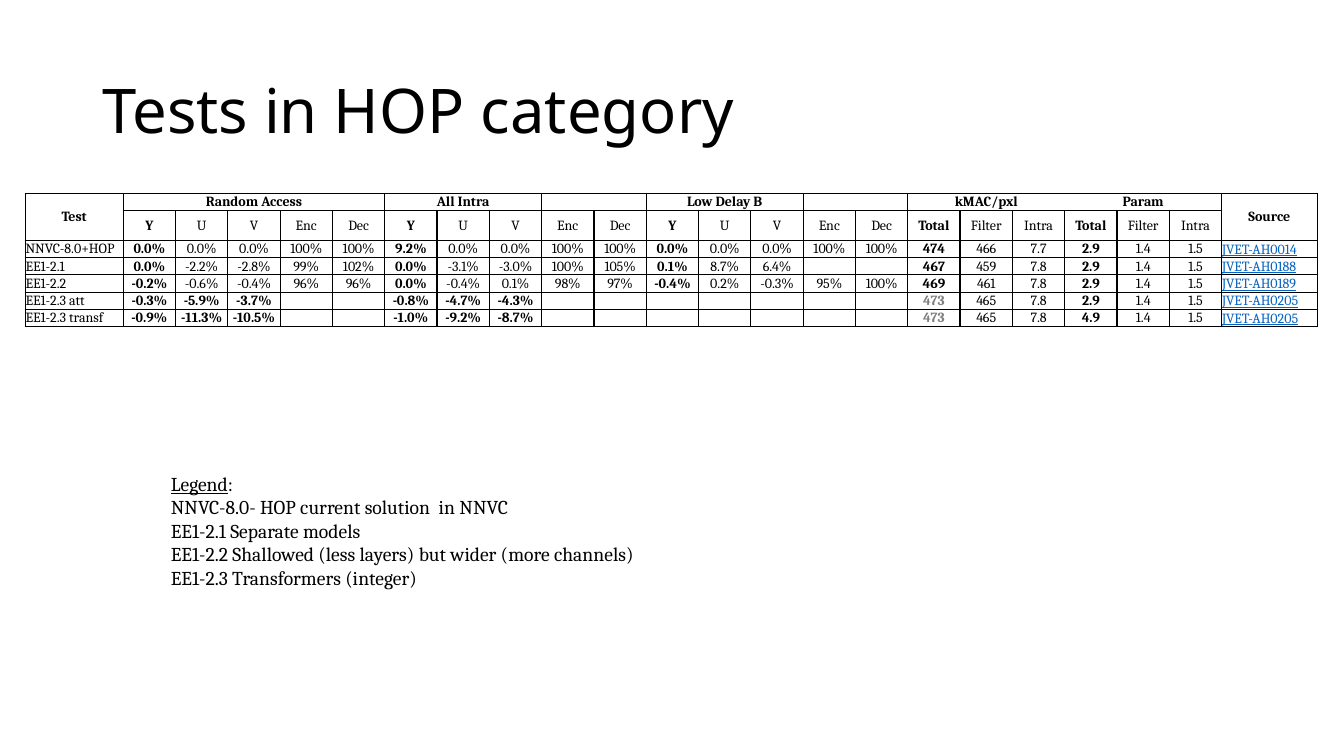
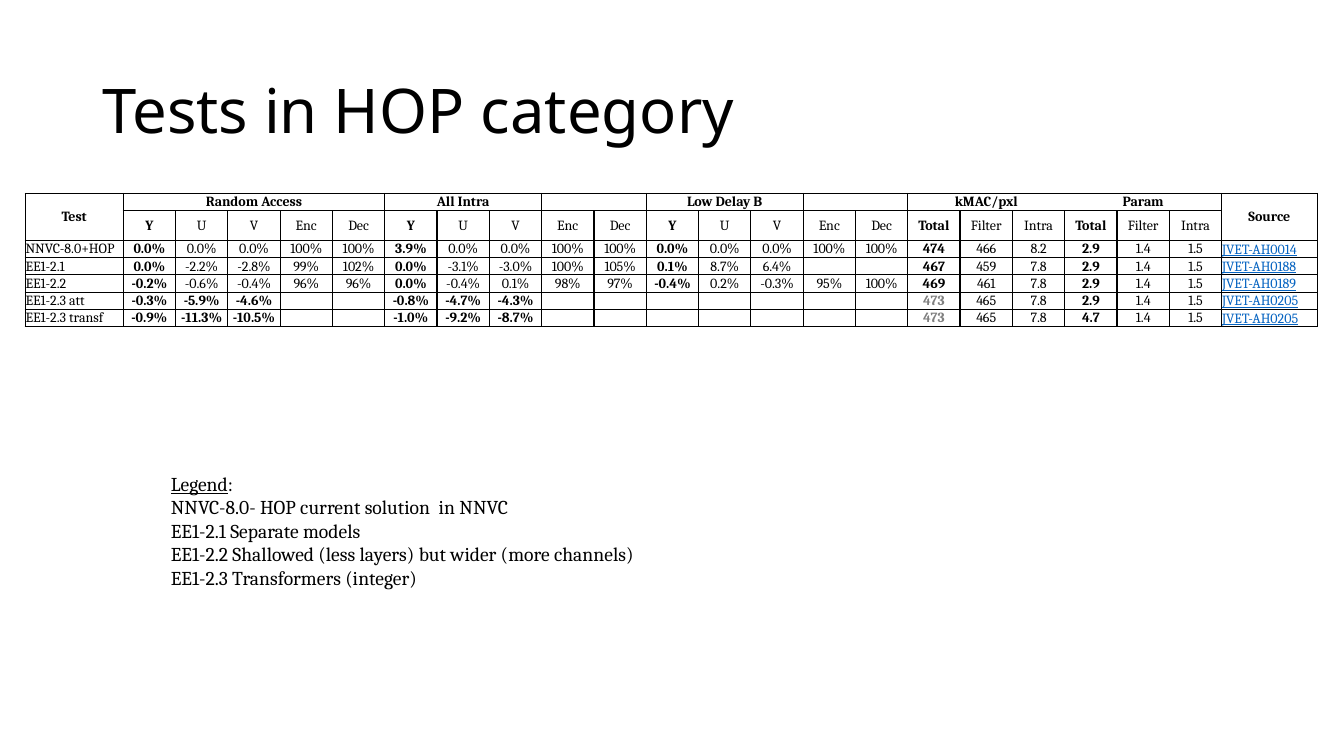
9.2%: 9.2% -> 3.9% (411, 249)
7.7: 7.7 -> 8.2 (1039, 249)
-3.7%: -3.7% -> -4.6% (254, 301)
4.9: 4.9 -> 4.7 (1091, 318)
